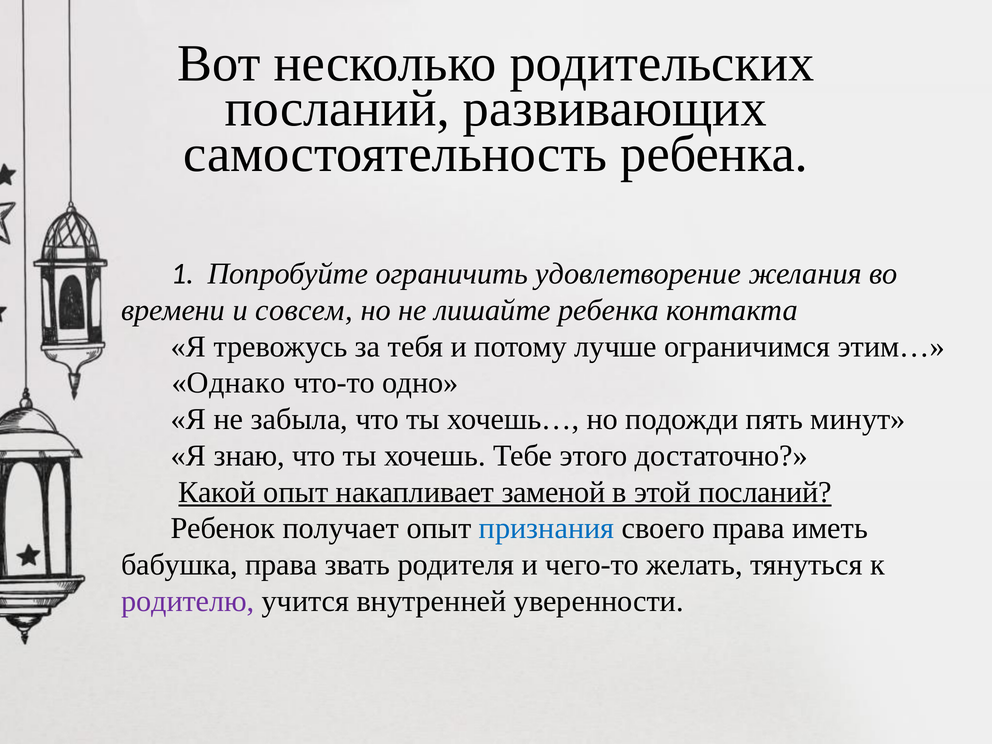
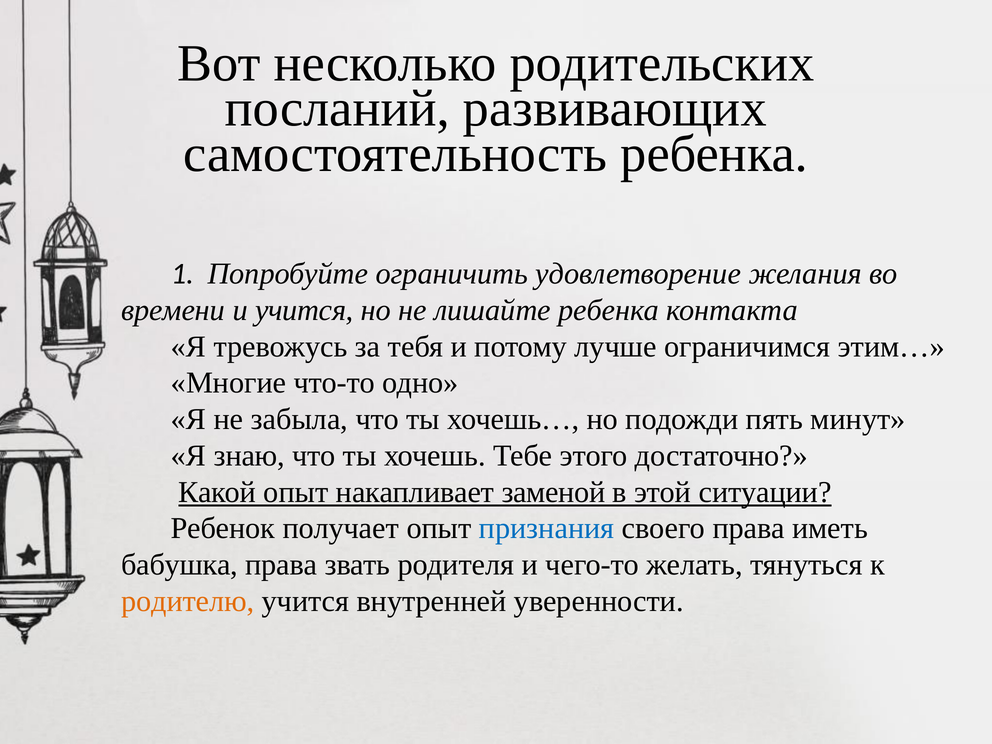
и совсем: совсем -> учится (304, 310)
Однако: Однако -> Многие (229, 383)
этой посланий: посланий -> ситуации (765, 492)
родителю colour: purple -> orange (188, 601)
